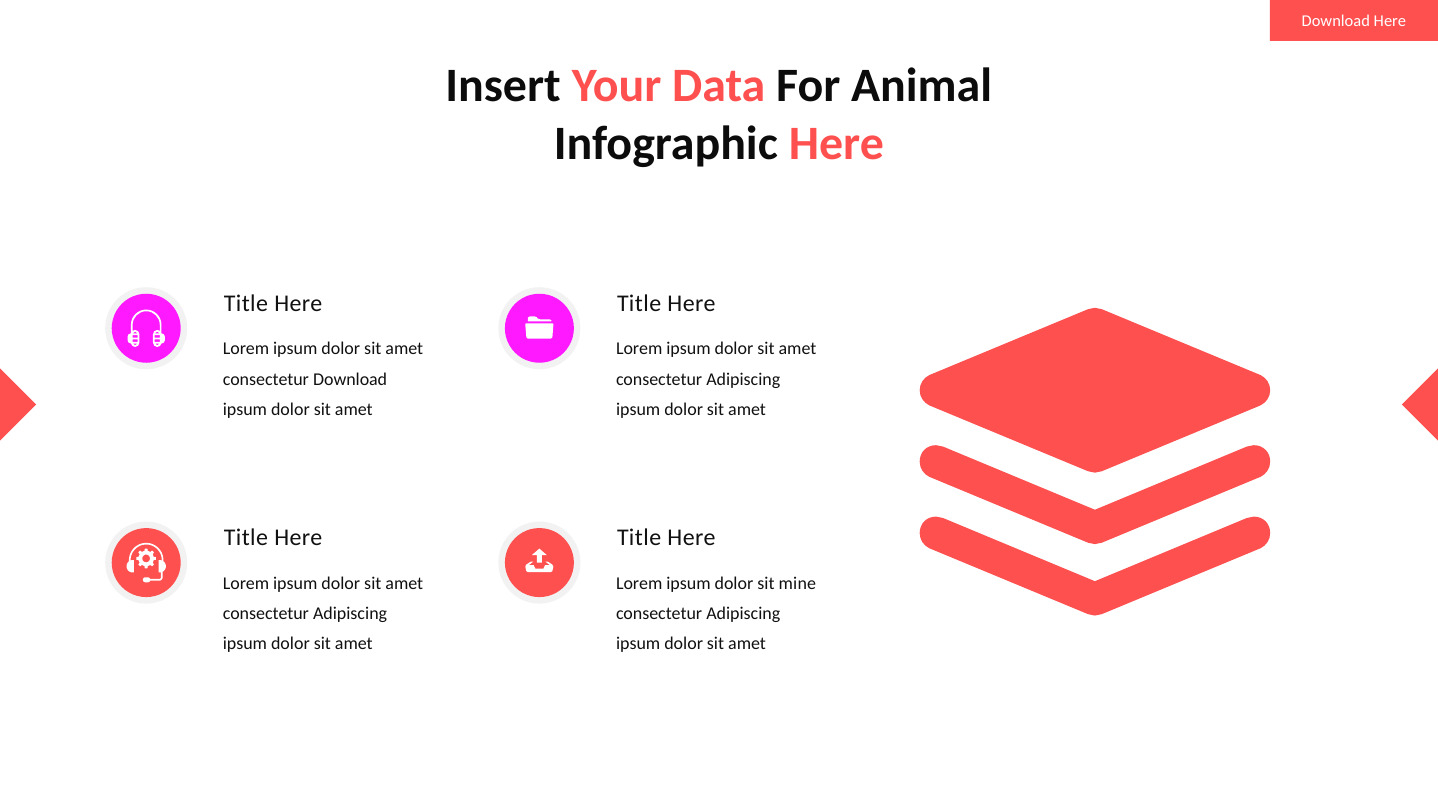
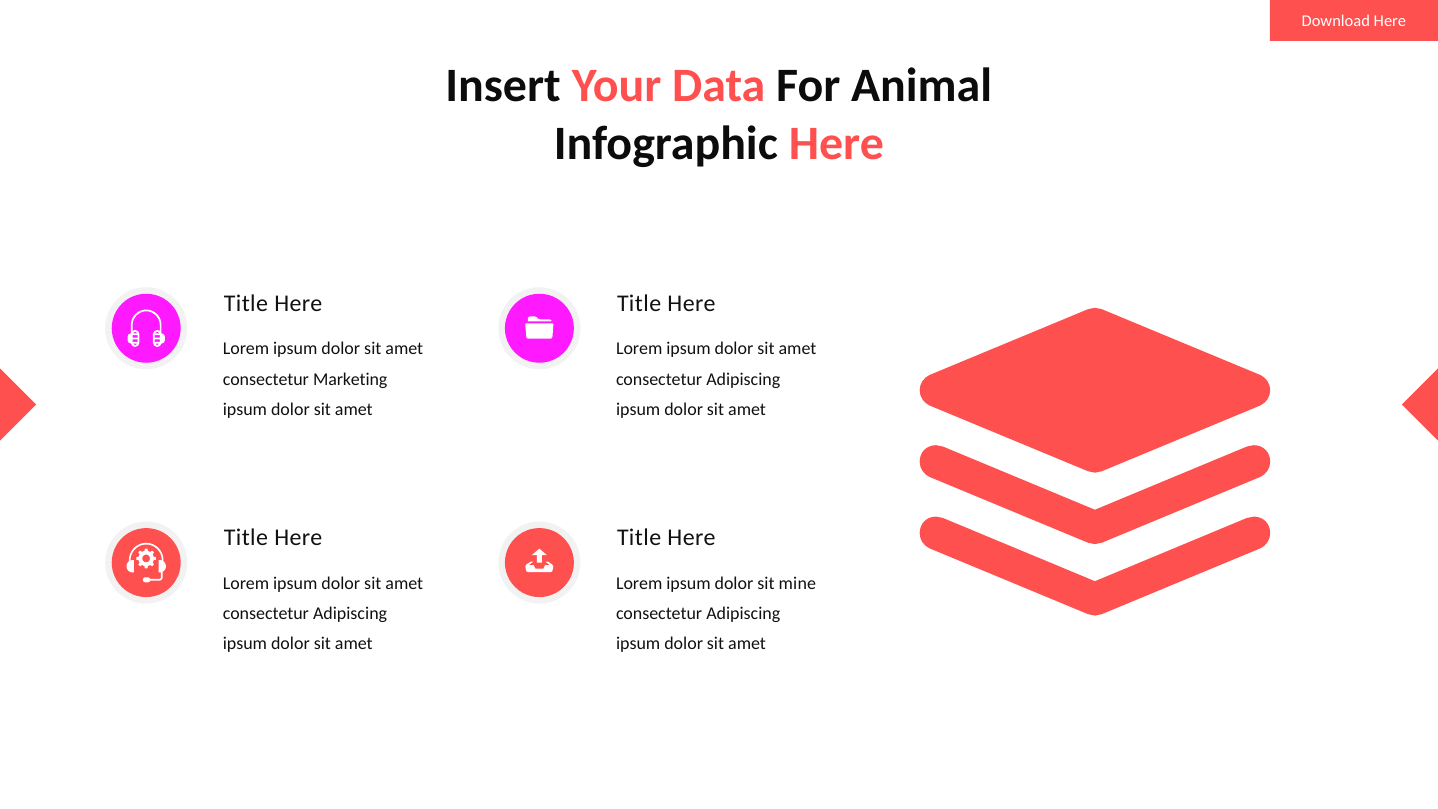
consectetur Download: Download -> Marketing (350, 379)
